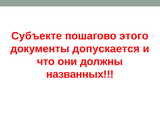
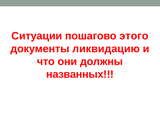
Субъекте: Субъекте -> Ситуации (37, 36)
допускается: допускается -> ликвидацию (106, 49)
